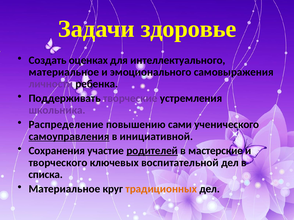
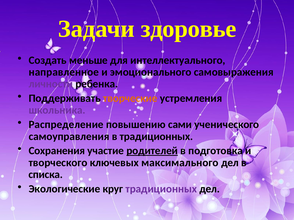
оценках: оценках -> меньше (88, 60)
материальное: материальное -> направленное (64, 72)
творческие colour: purple -> orange (130, 98)
самоуправления underline: present -> none (69, 137)
в инициативной: инициативной -> традиционных (156, 137)
мастерские: мастерские -> подготовка (216, 151)
воспитательной: воспитательной -> максимального (180, 163)
Материальное: Материальное -> Экологические (64, 189)
традиционных colour: orange -> purple (161, 189)
